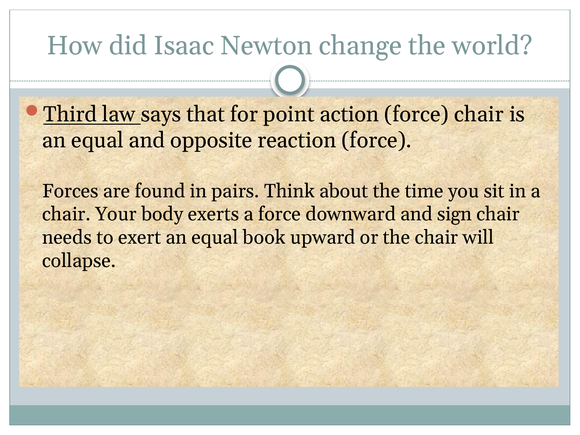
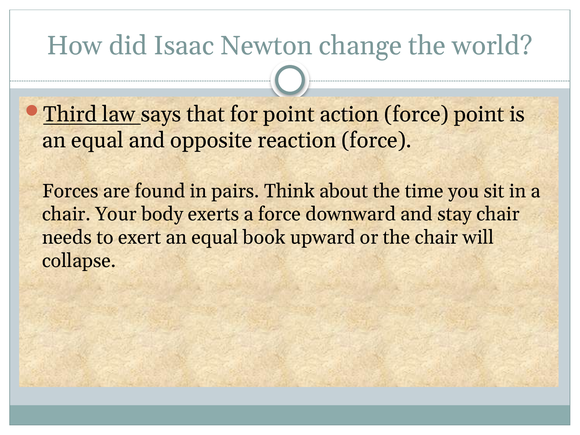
force chair: chair -> point (479, 114)
sign: sign -> stay (455, 214)
